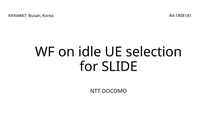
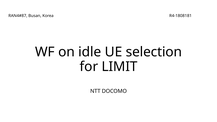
SLIDE: SLIDE -> LIMIT (120, 67)
